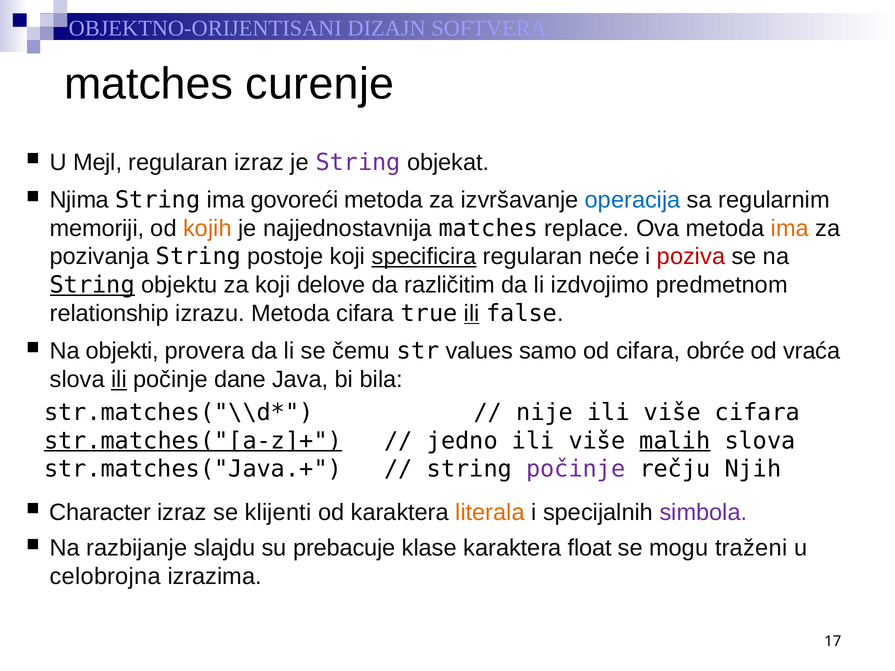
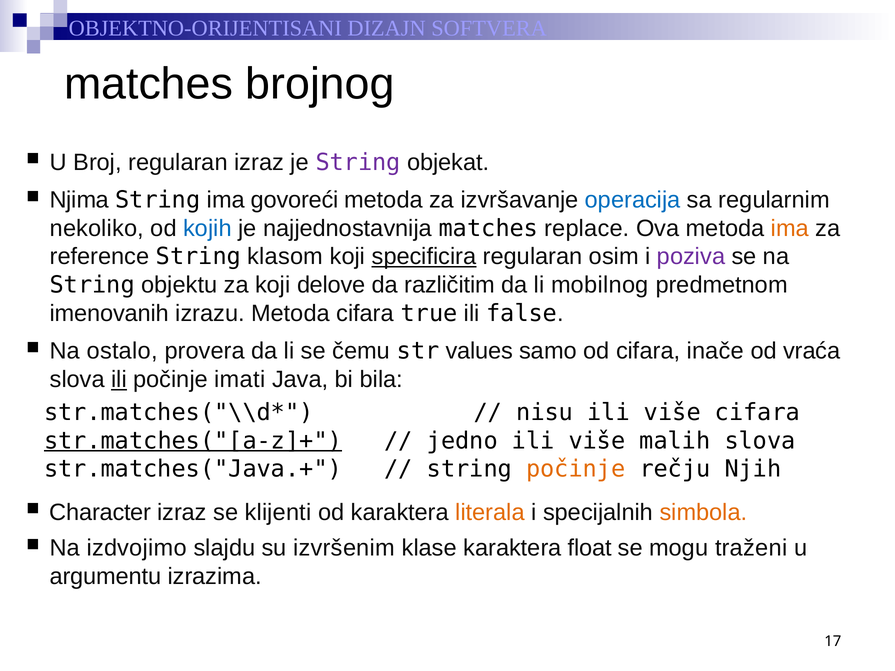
curenje: curenje -> brojnog (320, 84)
Mejl: Mejl -> Broj (98, 162)
memoriji: memoriji -> nekoliko (97, 228)
kojih colour: orange -> blue (207, 228)
pozivanja: pozivanja -> reference (100, 257)
postoje: postoje -> klasom (285, 257)
neće: neće -> osim (614, 257)
poziva colour: red -> purple (691, 257)
String underline: present -> none (92, 285)
izdvojimo: izdvojimo -> mobilnog (600, 285)
relationship: relationship -> imenovanih (109, 313)
ili underline: present -> none (472, 313)
objekti: objekti -> ostalo (122, 351)
obrće: obrće -> inače (715, 351)
dane: dane -> imati (240, 380)
nije: nije -> nisu (545, 413)
malih underline: present -> none (675, 441)
počinje colour: purple -> orange (576, 469)
simbola colour: purple -> orange (703, 513)
razbijanje: razbijanje -> izdvojimo (137, 548)
prebacuje: prebacuje -> izvršenim (344, 548)
celobrojna: celobrojna -> argumentu (105, 577)
